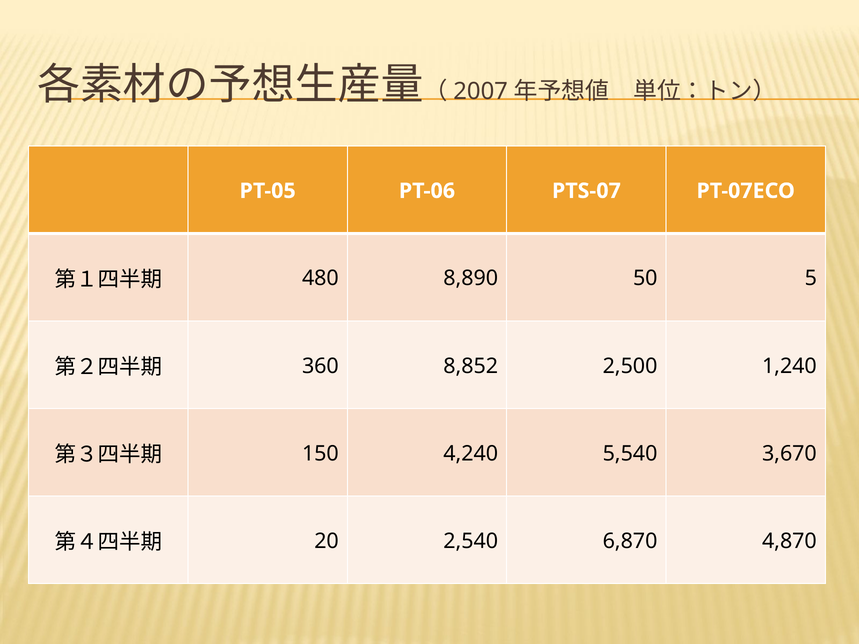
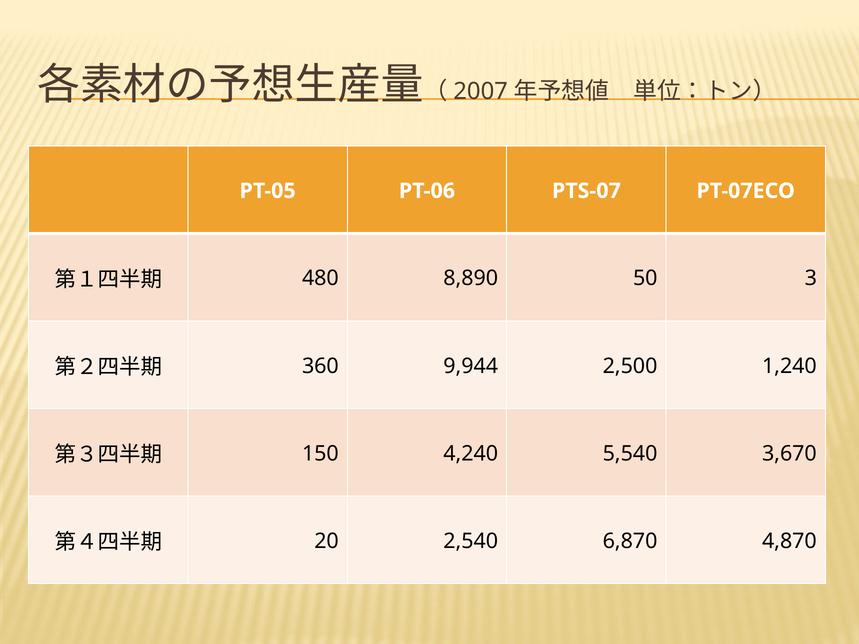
5: 5 -> 3 (811, 279)
8,852: 8,852 -> 9,944 (471, 366)
